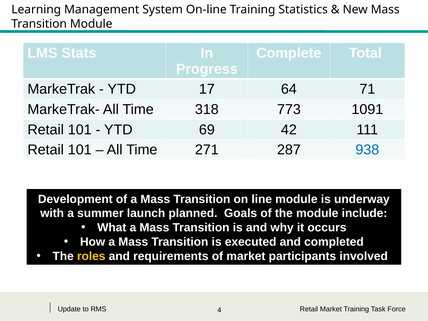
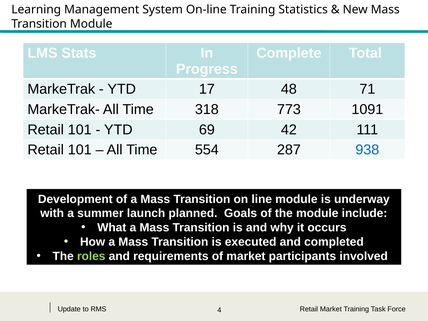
64: 64 -> 48 (289, 89)
271: 271 -> 554 (207, 150)
roles colour: yellow -> light green (91, 256)
